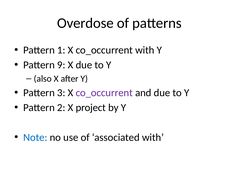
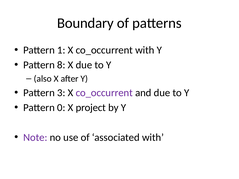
Overdose: Overdose -> Boundary (85, 23)
9: 9 -> 8 (61, 65)
2: 2 -> 0 (61, 108)
Note colour: blue -> purple (35, 138)
